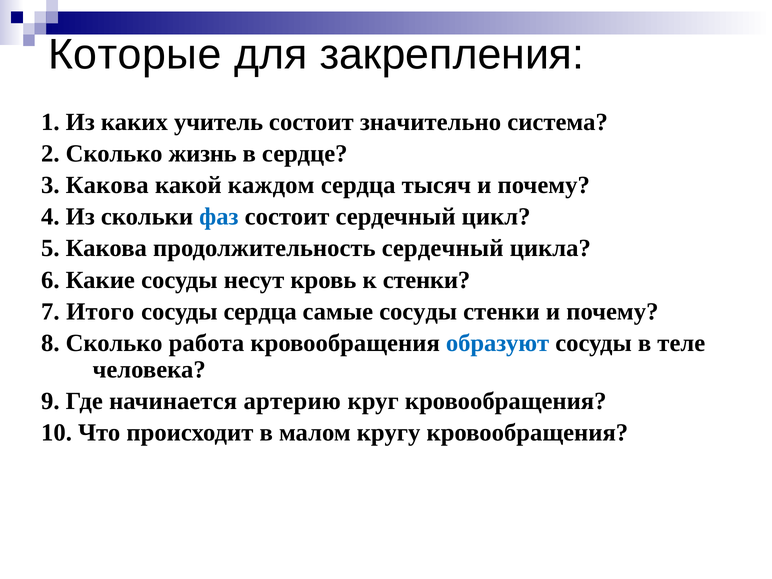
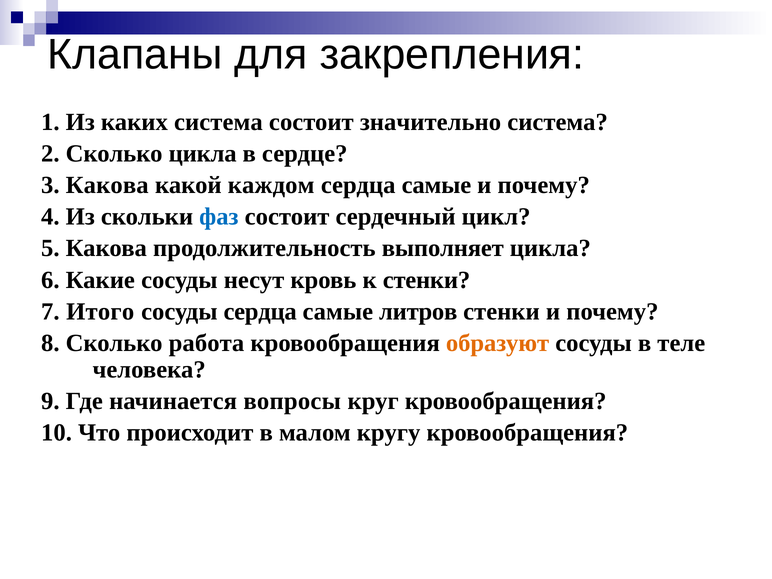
Которые: Которые -> Клапаны (135, 55)
каких учитель: учитель -> система (218, 122)
Сколько жизнь: жизнь -> цикла (203, 154)
тысяч: тысяч -> самые (436, 185)
продолжительность сердечный: сердечный -> выполняет (443, 248)
самые сосуды: сосуды -> литров (418, 311)
образуют colour: blue -> orange (498, 343)
артерию: артерию -> вопросы (292, 401)
